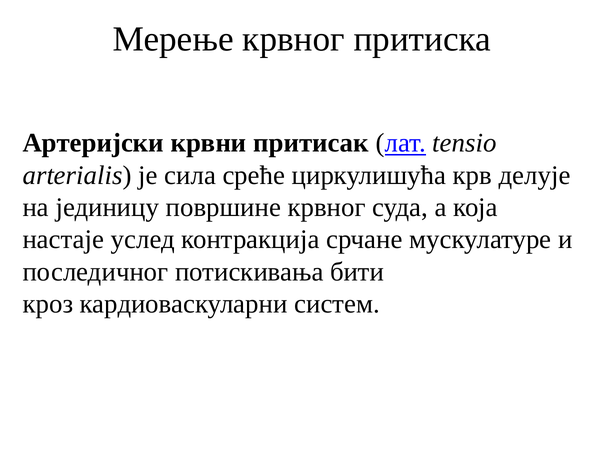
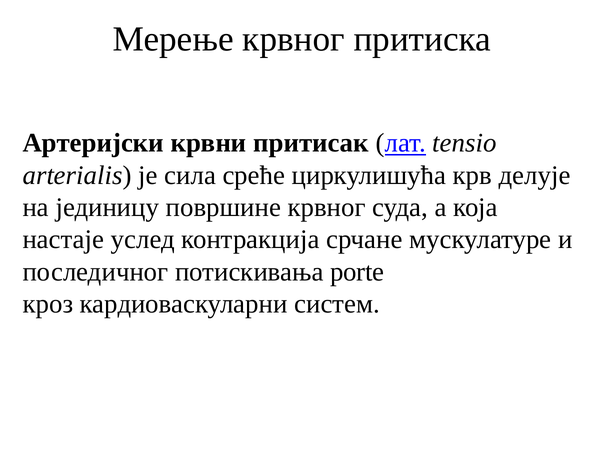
бити: бити -> porte (357, 272)
